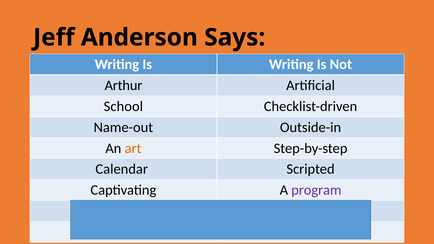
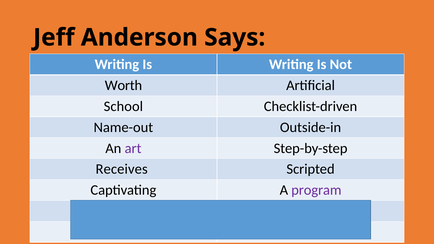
Arthur: Arthur -> Worth (123, 85)
art colour: orange -> purple (133, 148)
Calendar: Calendar -> Receives (122, 169)
